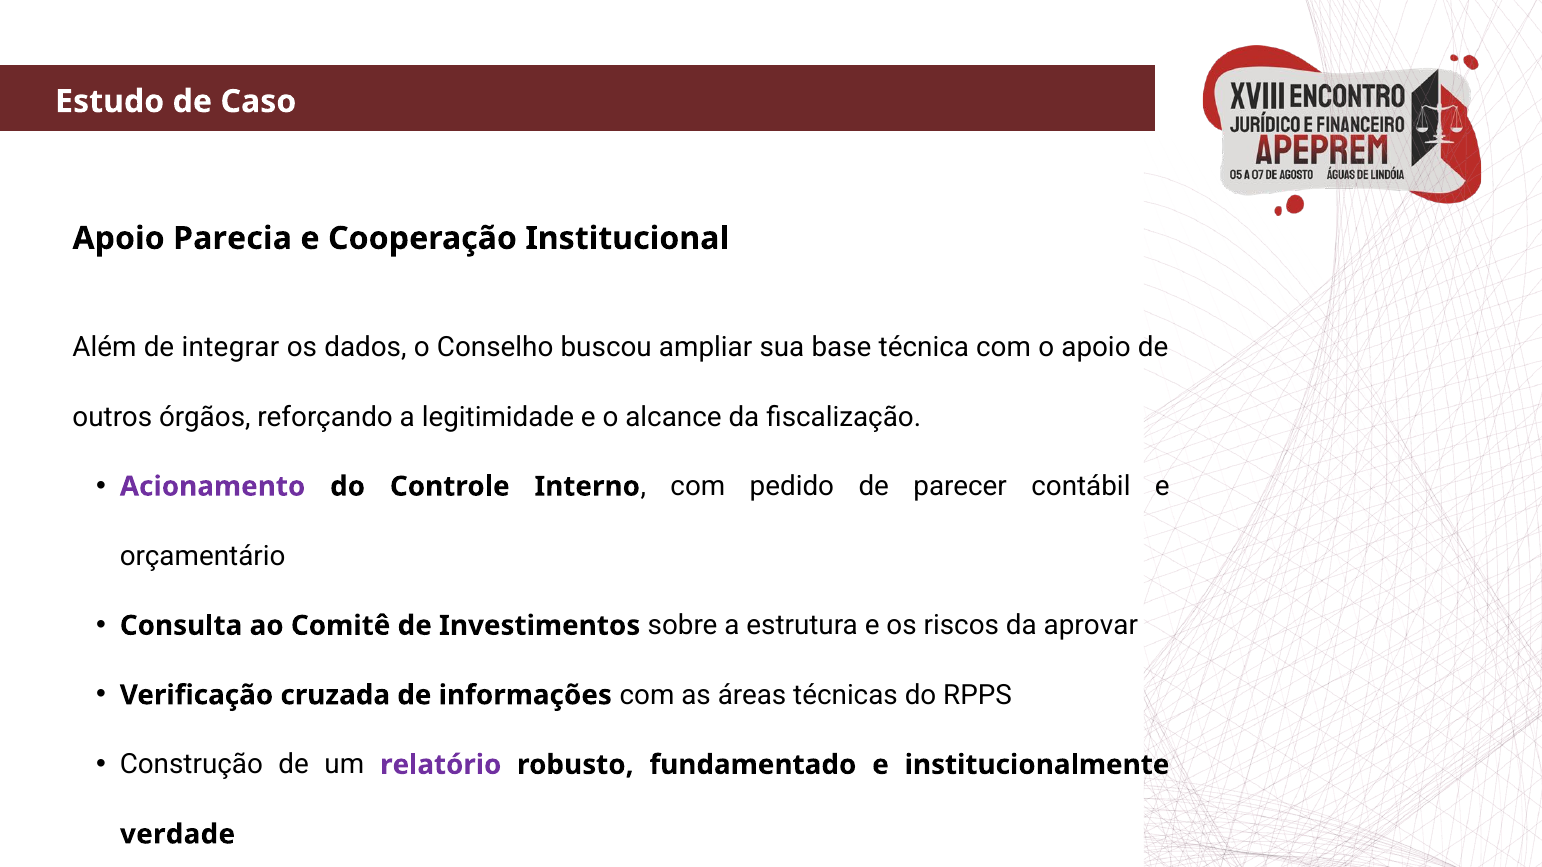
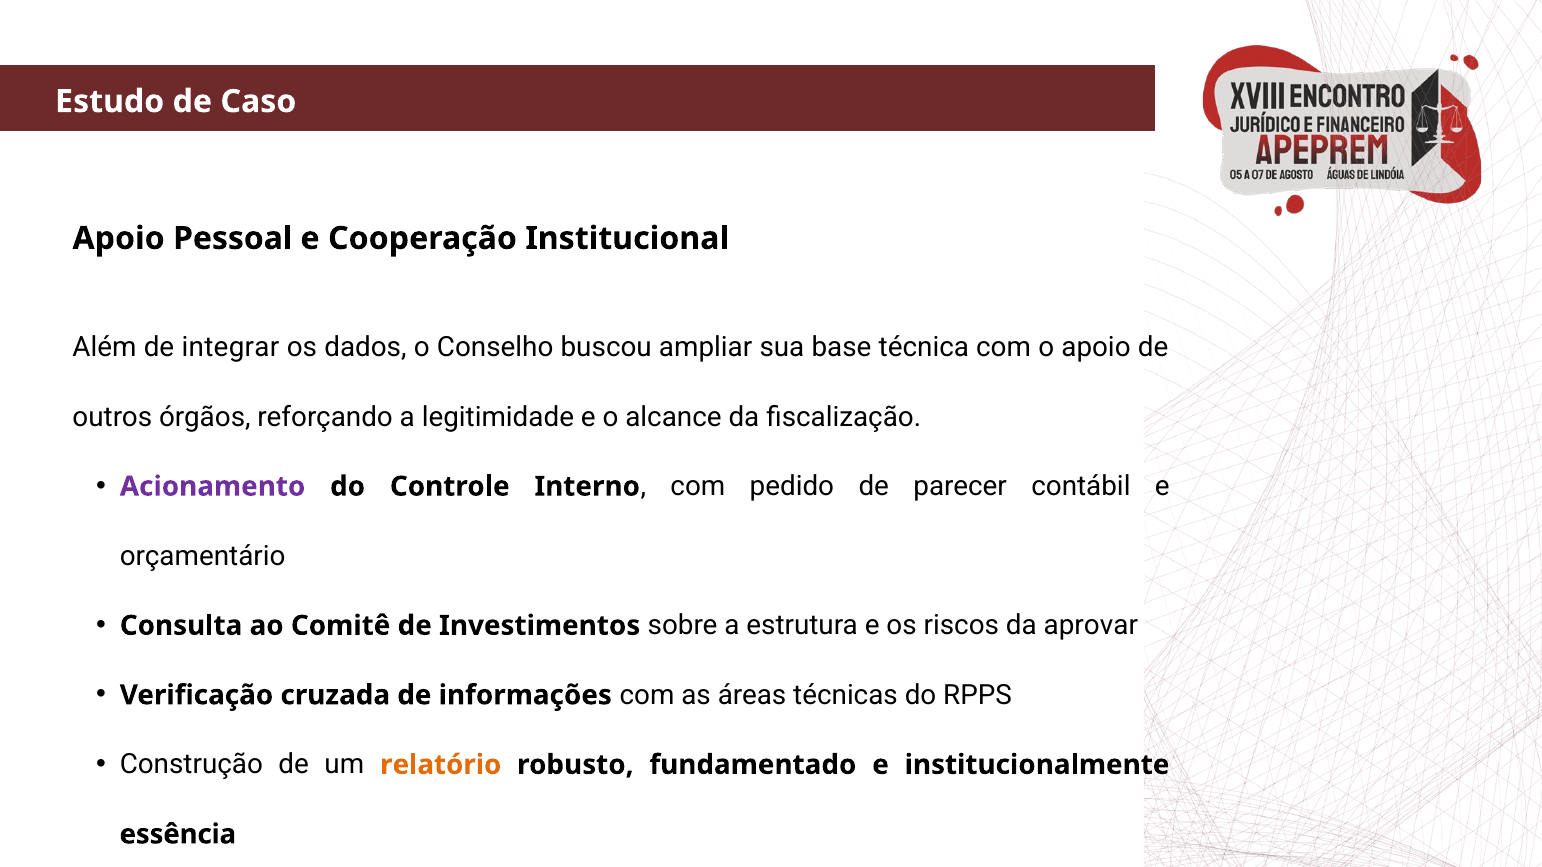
Parecia: Parecia -> Pessoal (233, 238)
relatório colour: purple -> orange (441, 765)
verdade: verdade -> essência (178, 835)
